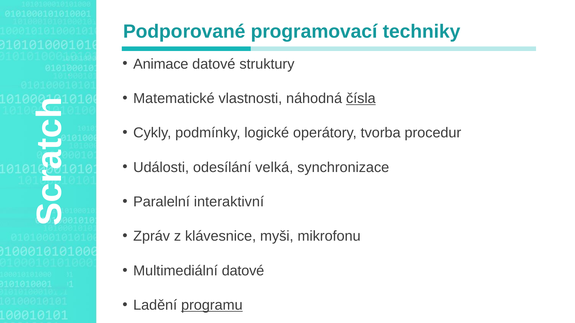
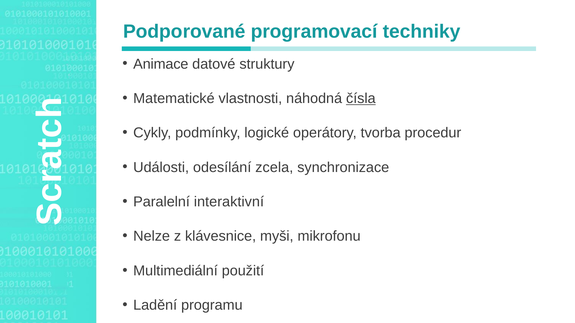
velká: velká -> zcela (274, 168)
Zpráv: Zpráv -> Nelze (152, 237)
Multimediální datové: datové -> použití (243, 271)
programu underline: present -> none (212, 306)
